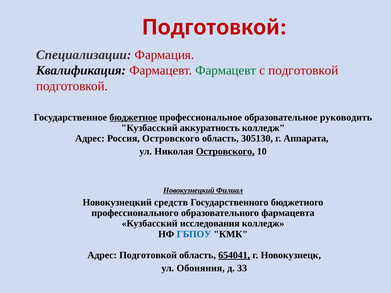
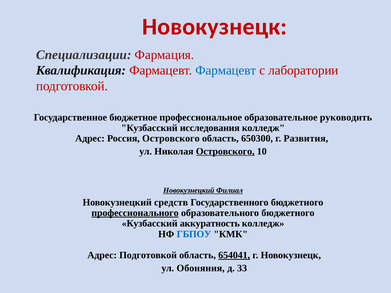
Подготовкой: Подготовкой -> Новокузнецк (215, 27)
Фармацевт colour: green -> blue (226, 70)
с подготовкой: подготовкой -> лаборатории (303, 70)
бюджетное underline: present -> none (133, 117)
аккуратность: аккуратность -> исследования (210, 128)
305130: 305130 -> 650300 (257, 139)
Аппарата: Аппарата -> Развития (306, 139)
профессионального underline: none -> present (135, 213)
образовательного фармацевта: фармацевта -> бюджетного (288, 213)
исследования: исследования -> аккуратность (210, 224)
